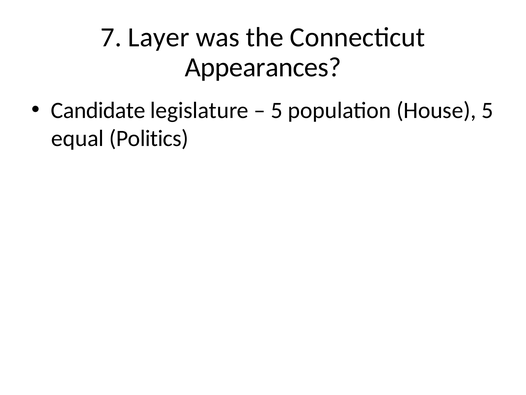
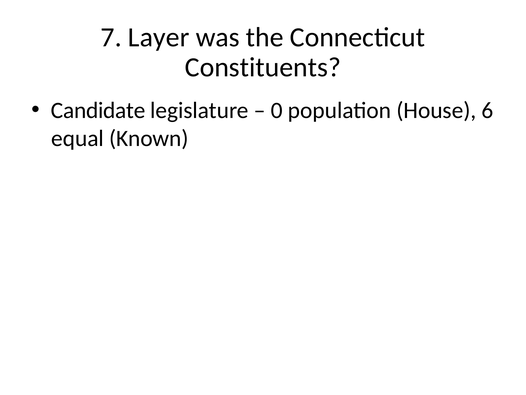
Appearances: Appearances -> Constituents (263, 67)
5: 5 -> 0 (277, 110)
House 5: 5 -> 6 (488, 110)
Politics: Politics -> Known (149, 138)
